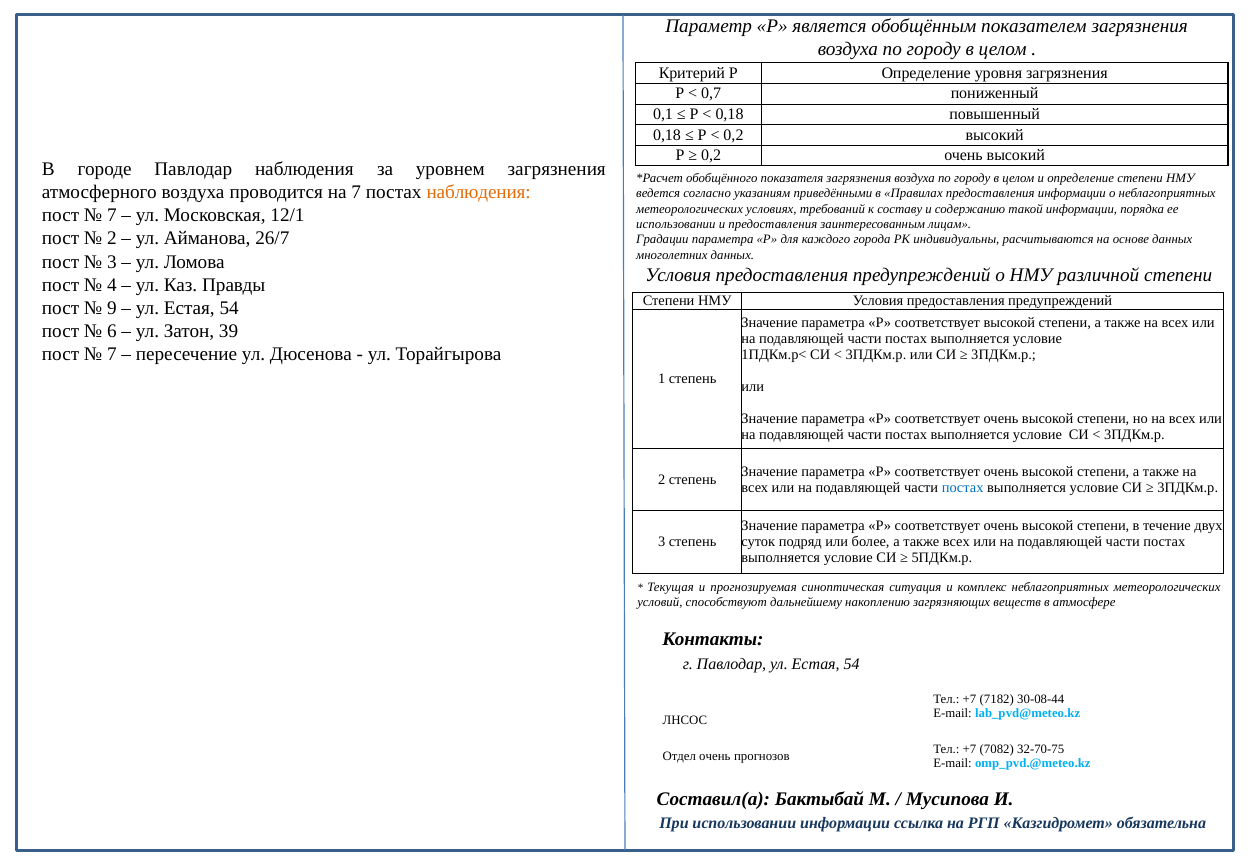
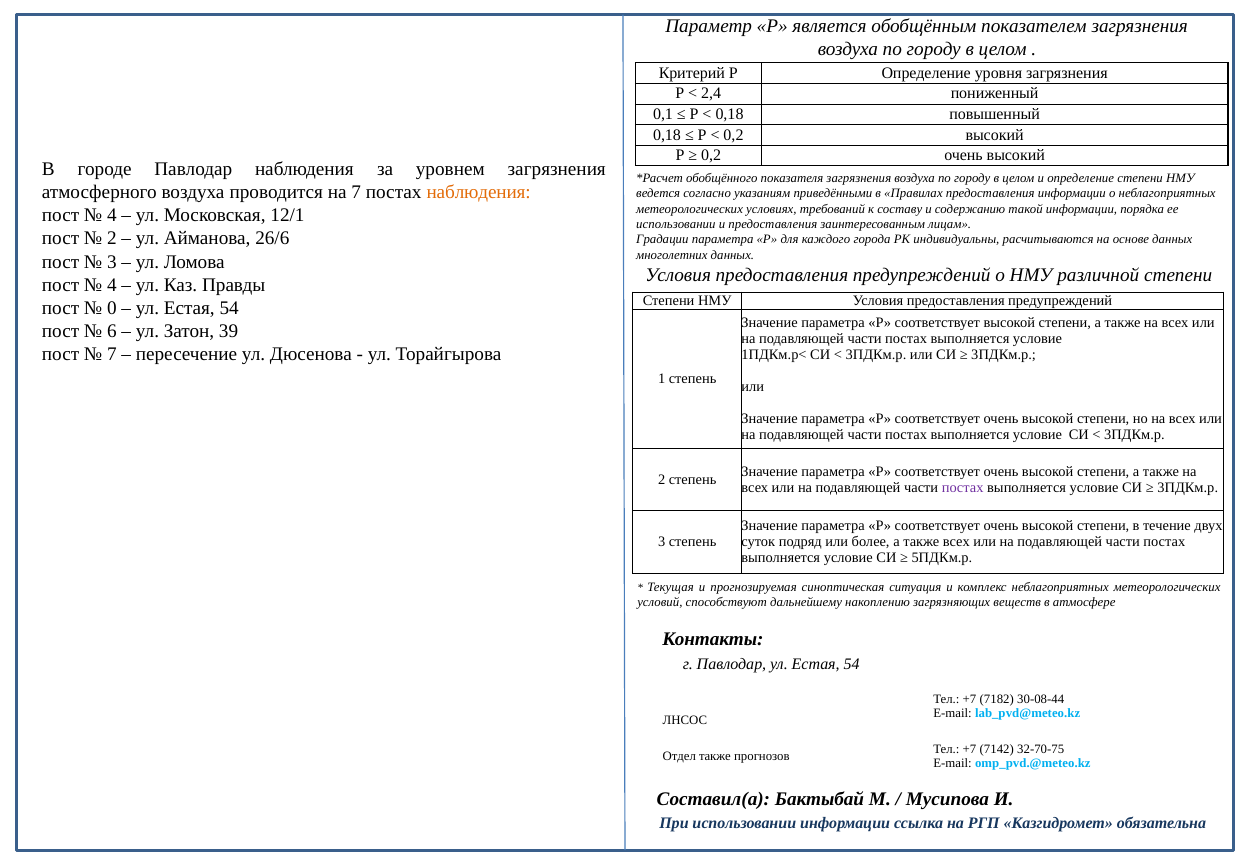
0,7: 0,7 -> 2,4 (711, 94)
7: 7 -> 4 (112, 216)
26/7: 26/7 -> 26/6 (272, 239)
9: 9 -> 0 (112, 308)
постах colour: blue -> purple (963, 488)
7082: 7082 -> 7142 (997, 750)
Отдел очень: очень -> также (715, 757)
